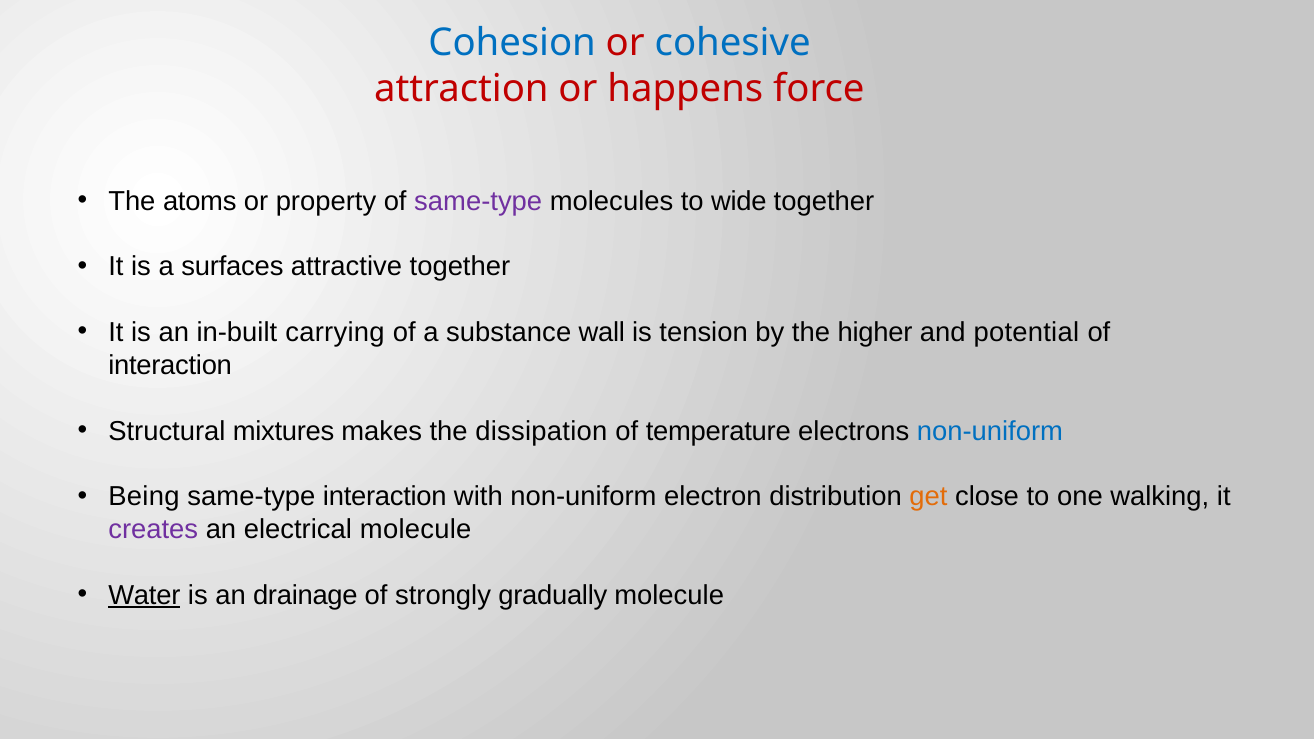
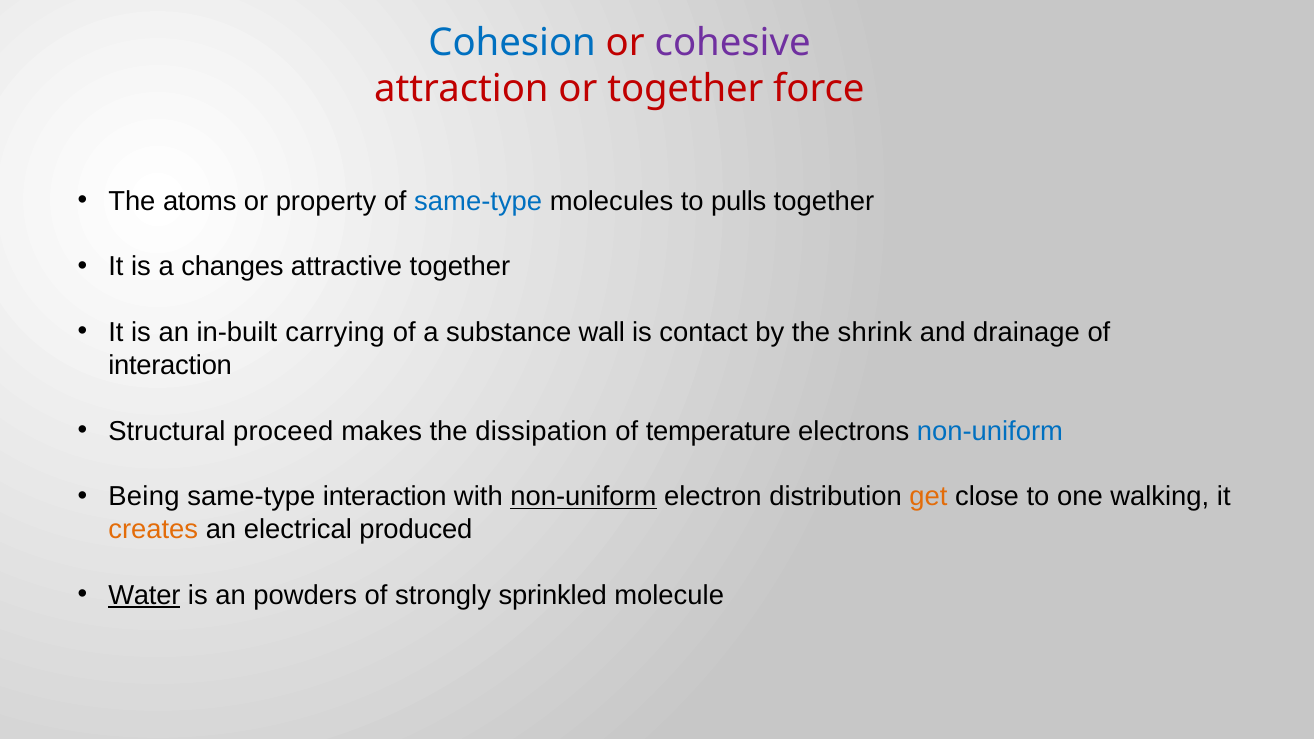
cohesive colour: blue -> purple (733, 43)
or happens: happens -> together (685, 89)
same-type colour: purple -> blue (478, 201)
wide: wide -> pulls (739, 201)
surfaces: surfaces -> changes (232, 267)
tension: tension -> contact (704, 333)
higher: higher -> shrink (875, 333)
potential: potential -> drainage (1026, 333)
mixtures: mixtures -> proceed (283, 431)
non-uniform underline: none -> present (583, 497)
creates colour: purple -> orange (153, 530)
electrical molecule: molecule -> produced (416, 530)
drainage: drainage -> powders (305, 595)
gradually: gradually -> sprinkled (553, 595)
